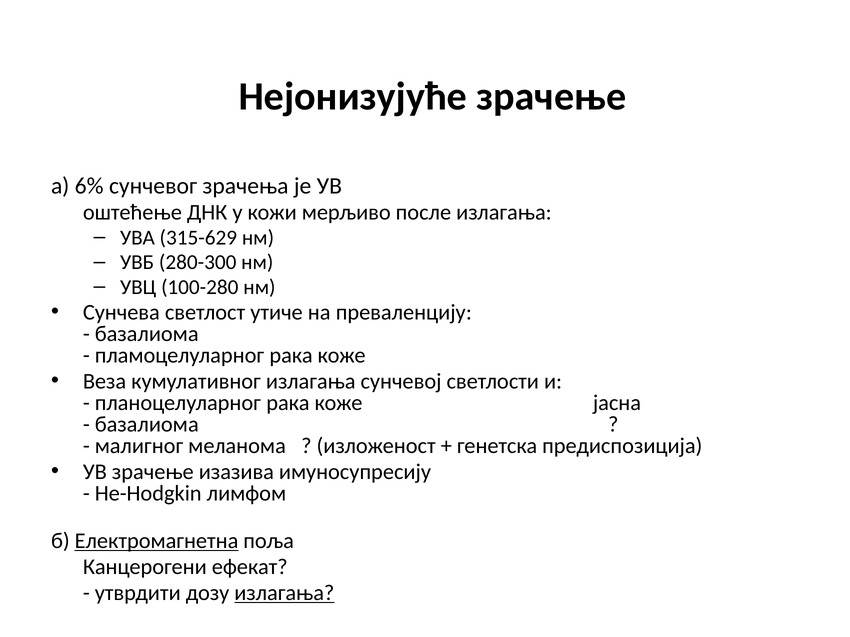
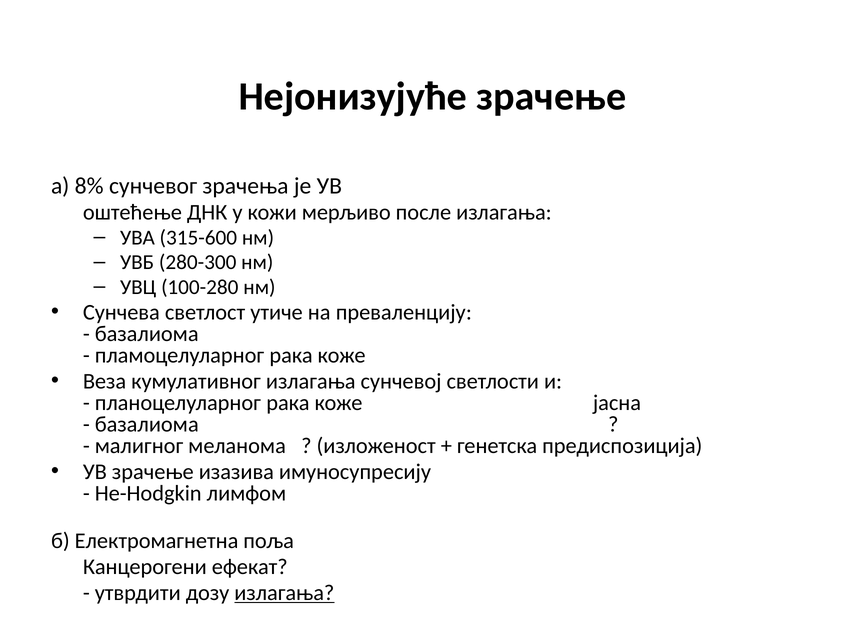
6%: 6% -> 8% (89, 186)
315-629: 315-629 -> 315-600 (198, 238)
Електромагнетна underline: present -> none (157, 541)
